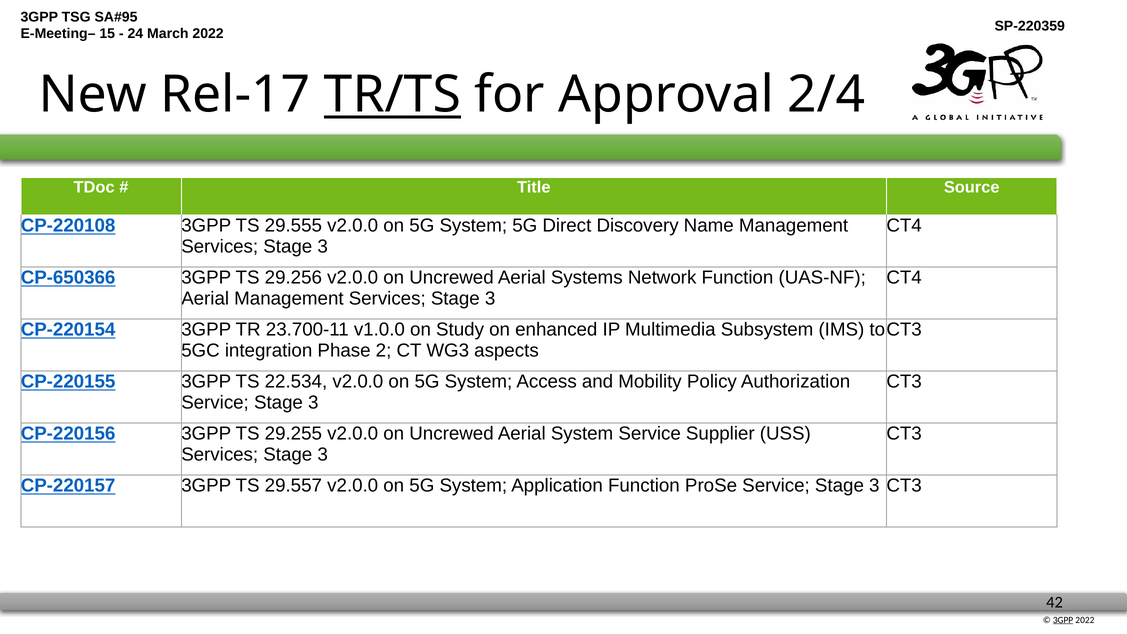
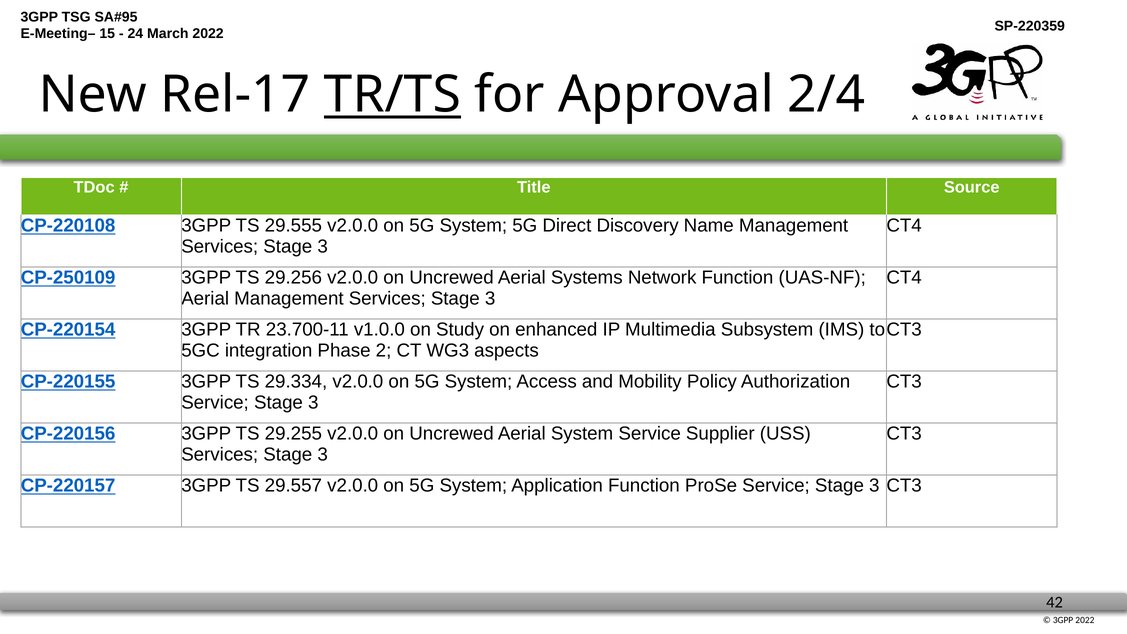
CP-650366: CP-650366 -> CP-250109 (68, 278)
22.534: 22.534 -> 29.334 (296, 381)
3GPP underline: present -> none (1063, 620)
